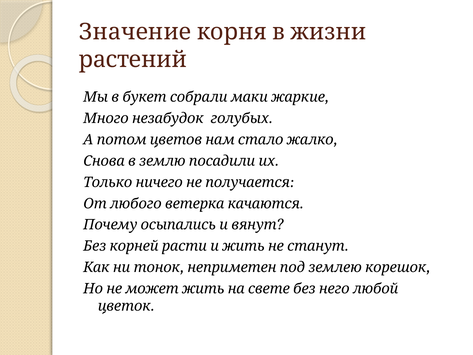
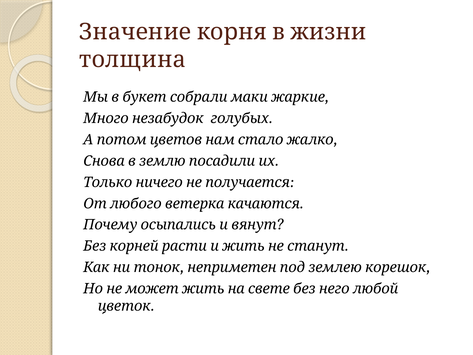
растений: растений -> толщина (133, 60)
